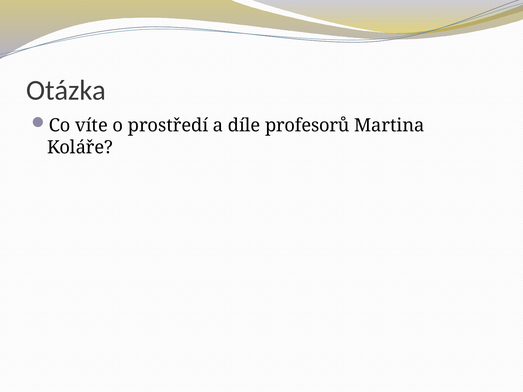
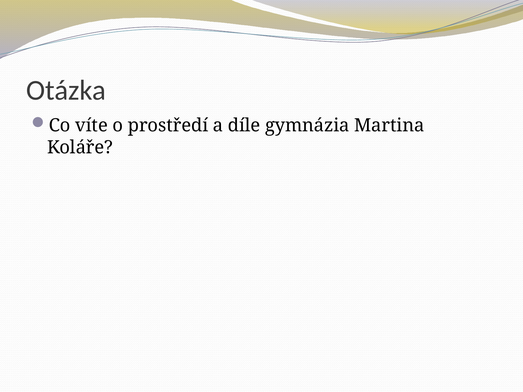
profesorů: profesorů -> gymnázia (307, 126)
